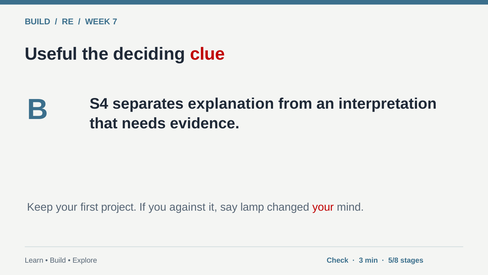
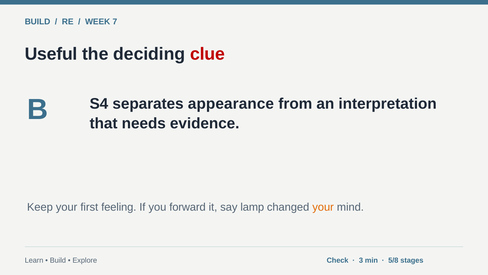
explanation: explanation -> appearance (231, 104)
project: project -> feeling (119, 207)
against: against -> forward (188, 207)
your colour: red -> orange (323, 207)
